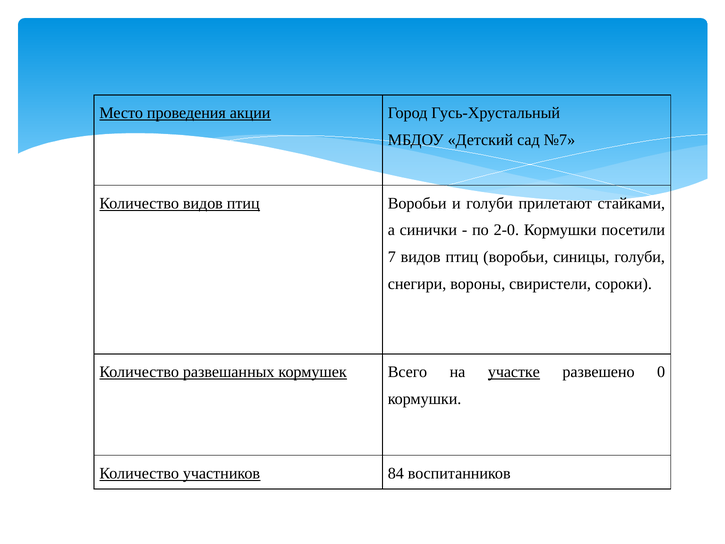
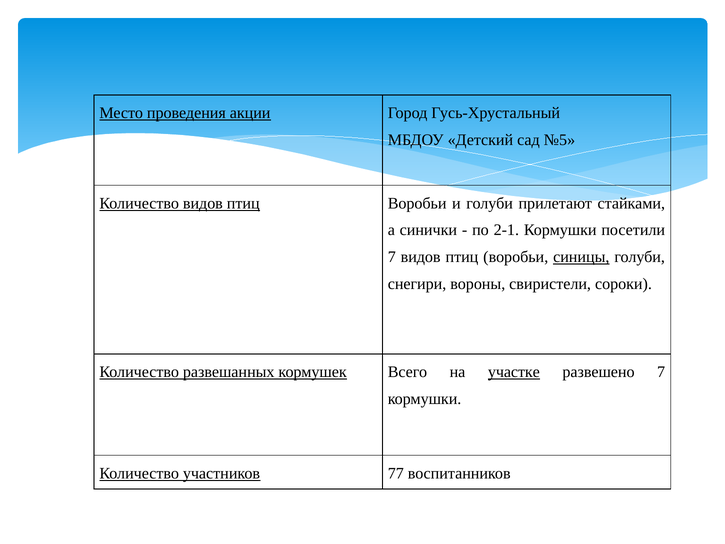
№7: №7 -> №5 (559, 140)
2-0: 2-0 -> 2-1 (506, 230)
синицы underline: none -> present (581, 257)
развешено 0: 0 -> 7 (661, 372)
84: 84 -> 77 (396, 473)
